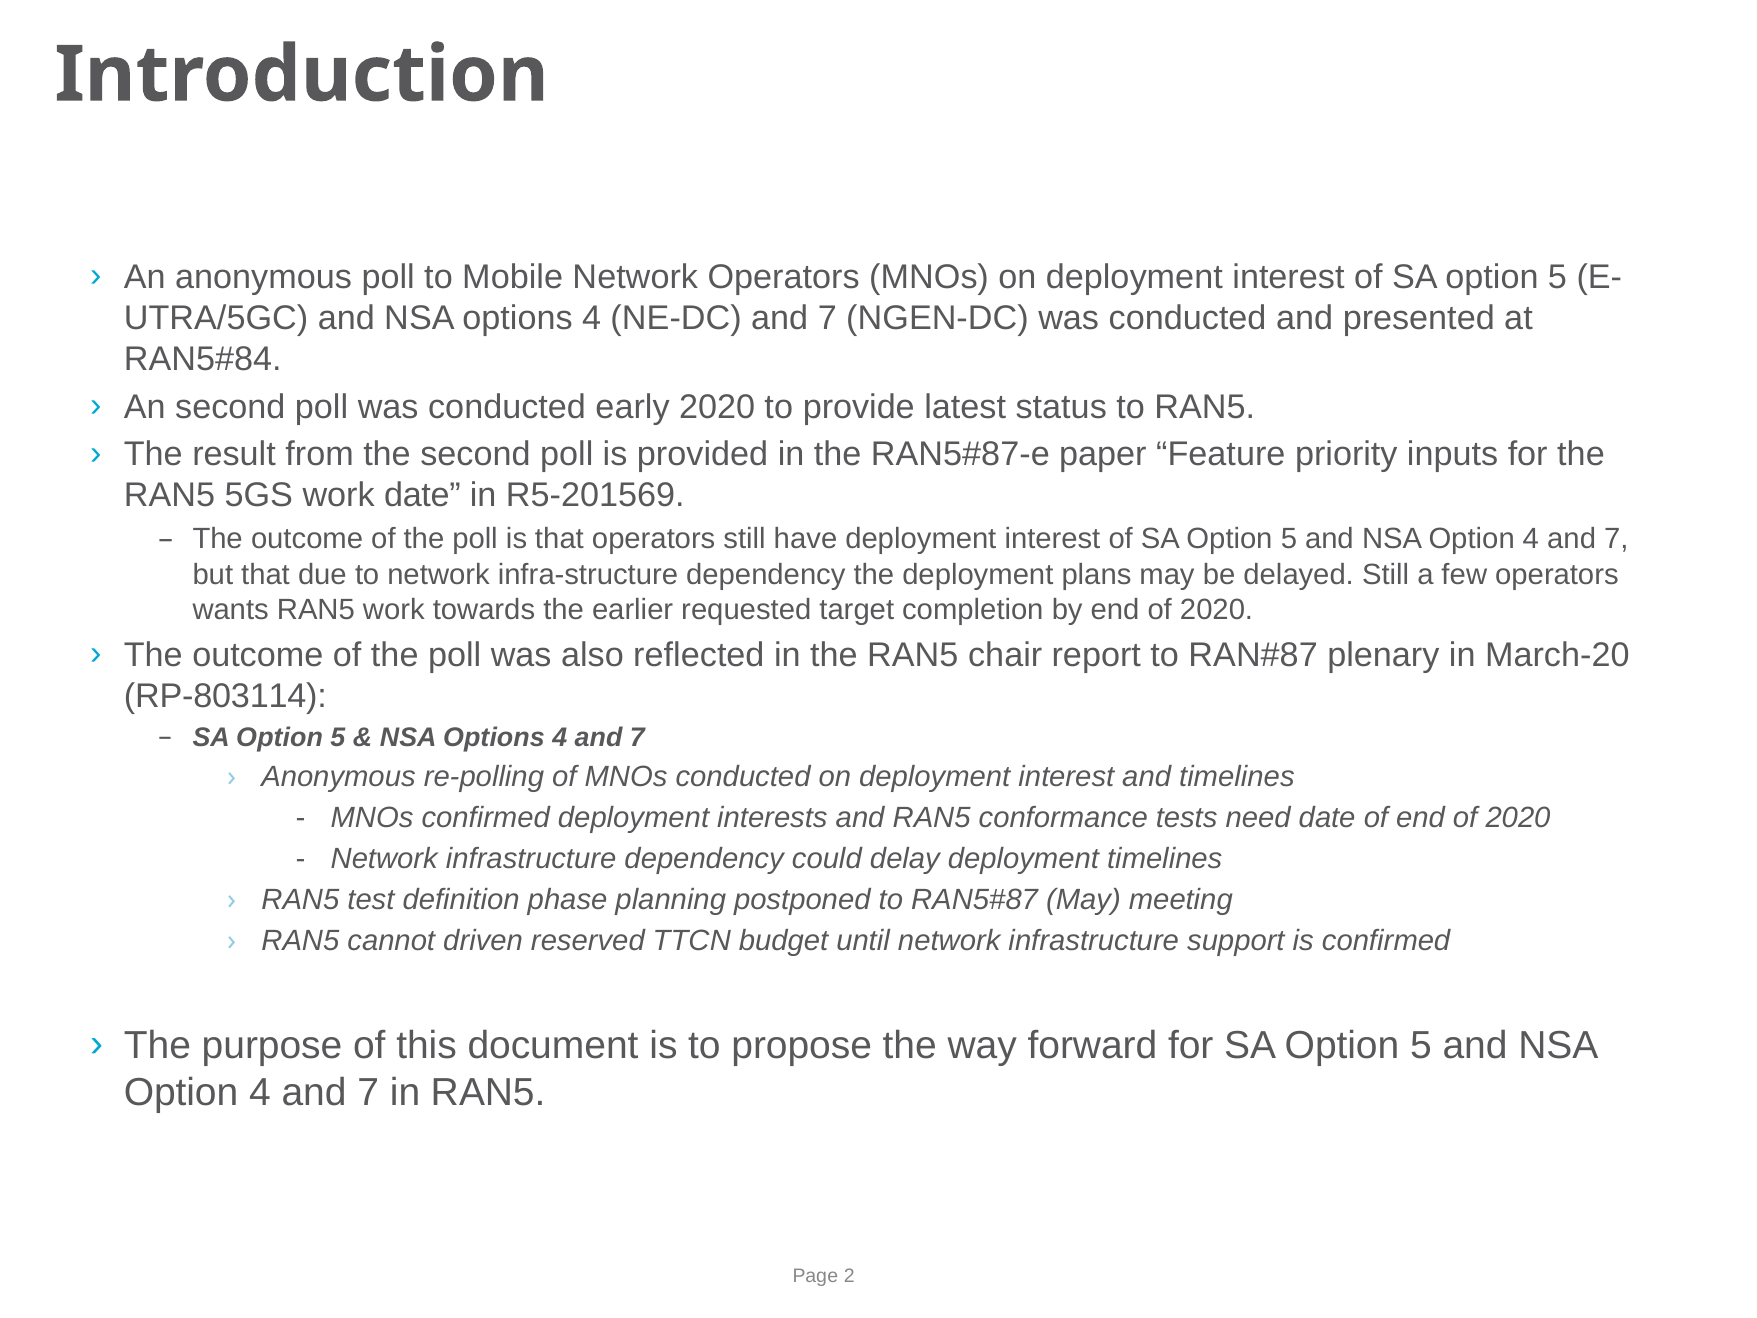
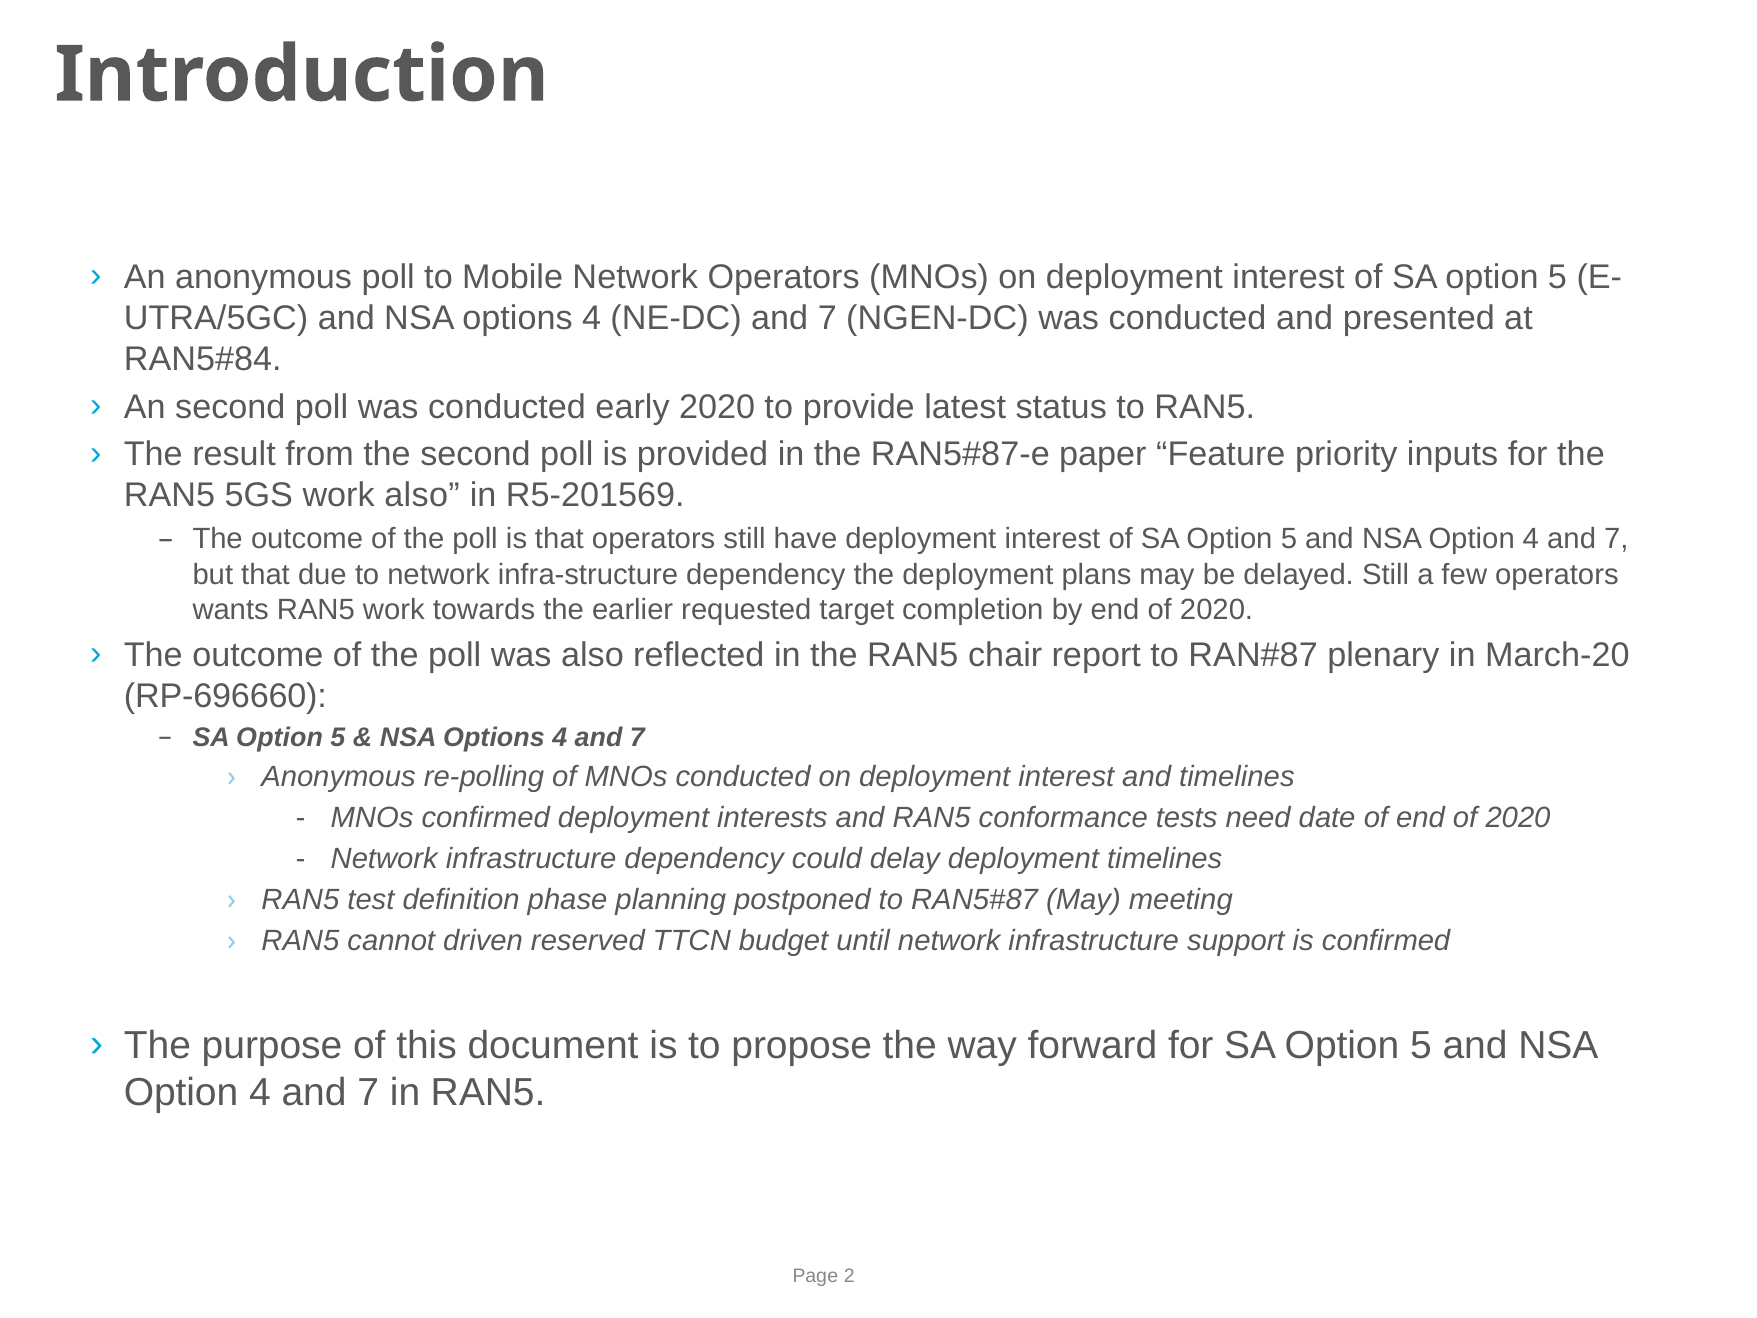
work date: date -> also (422, 496)
RP-803114: RP-803114 -> RP-696660 (225, 696)
